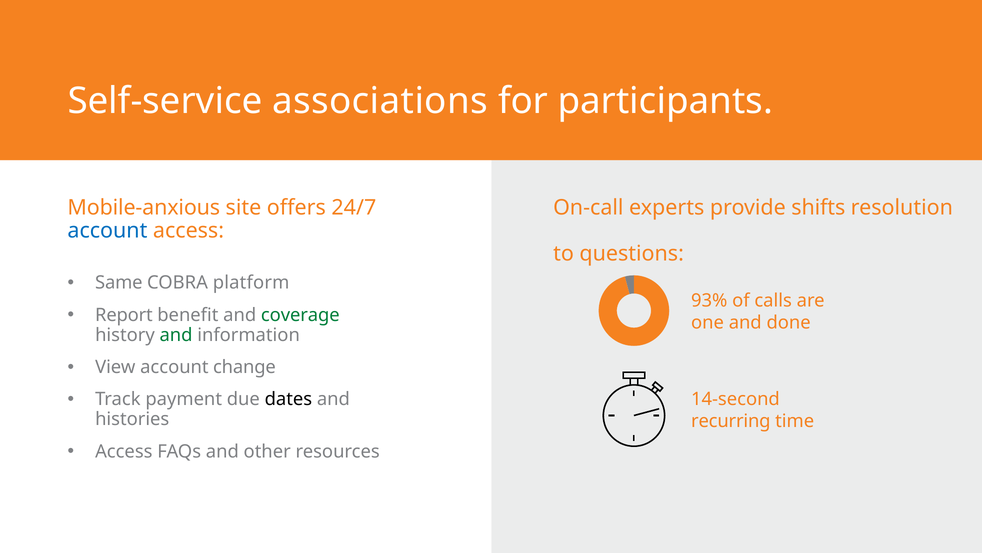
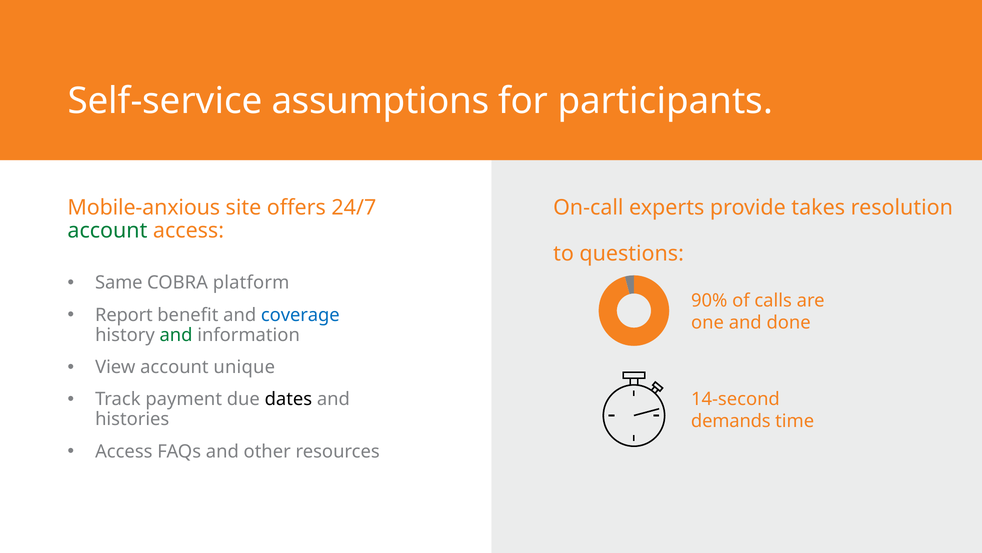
associations: associations -> assumptions (380, 101)
shifts: shifts -> takes (818, 207)
account colour: blue -> green (107, 230)
93%: 93% -> 90% (709, 300)
coverage colour: green -> blue (300, 315)
change: change -> unique (244, 367)
recurring: recurring -> demands (731, 421)
